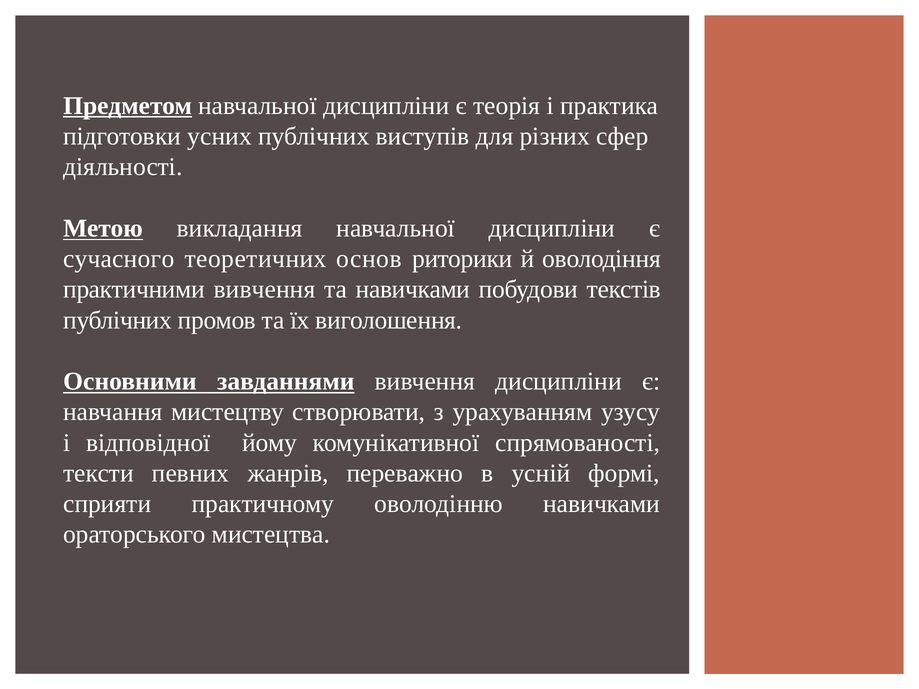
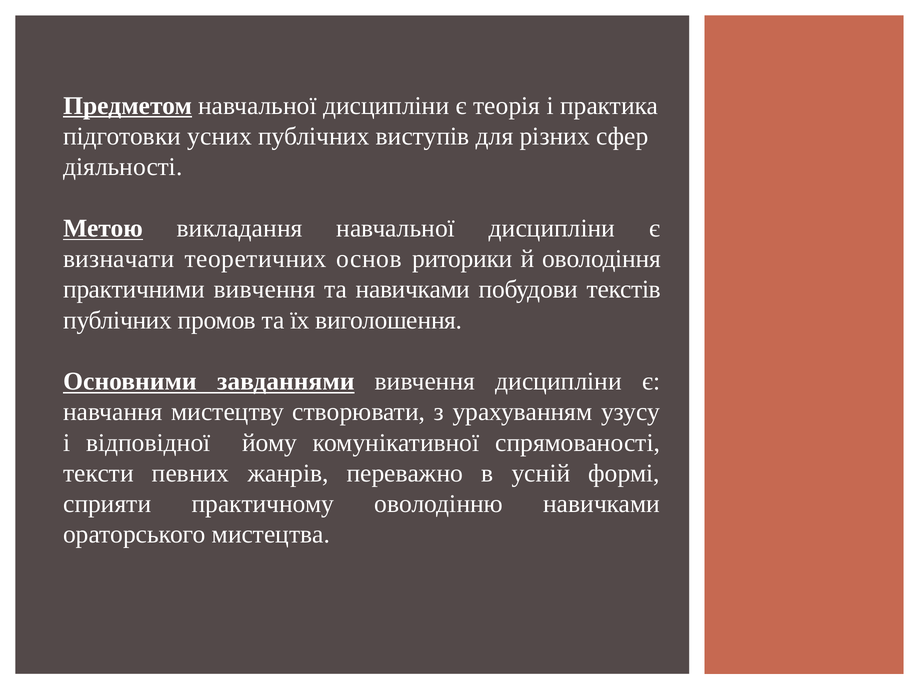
сучасного: сучасного -> визначати (119, 259)
